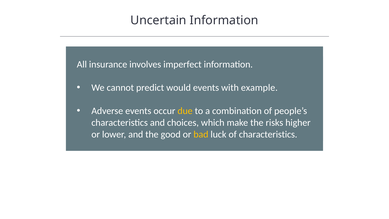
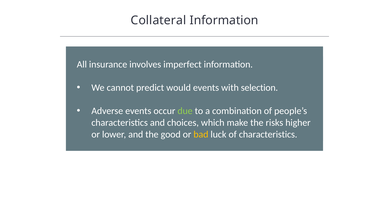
Uncertain: Uncertain -> Collateral (158, 20)
example: example -> selection (259, 88)
due colour: yellow -> light green (185, 111)
